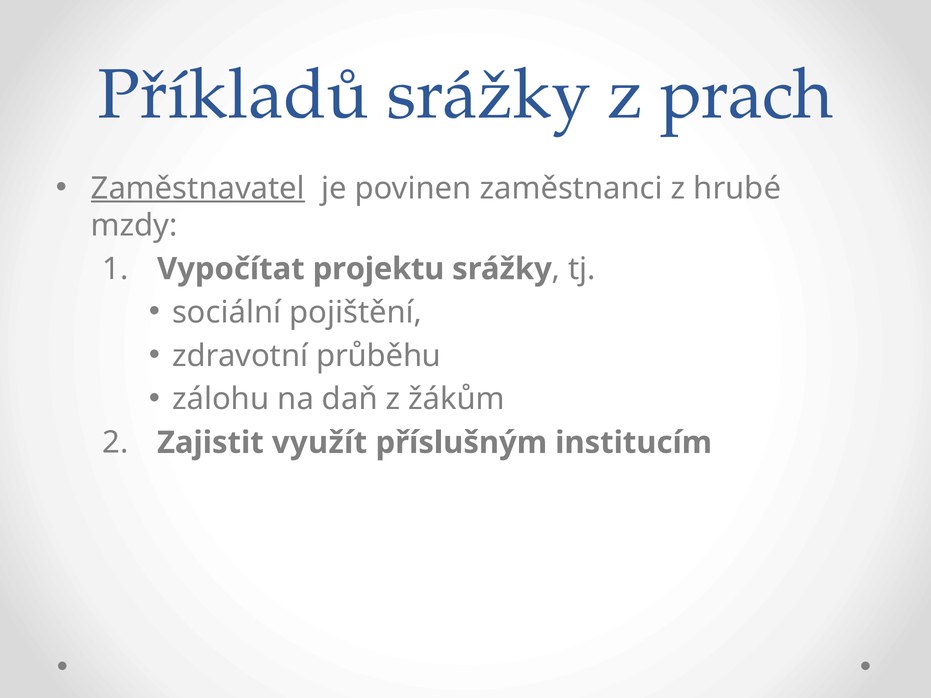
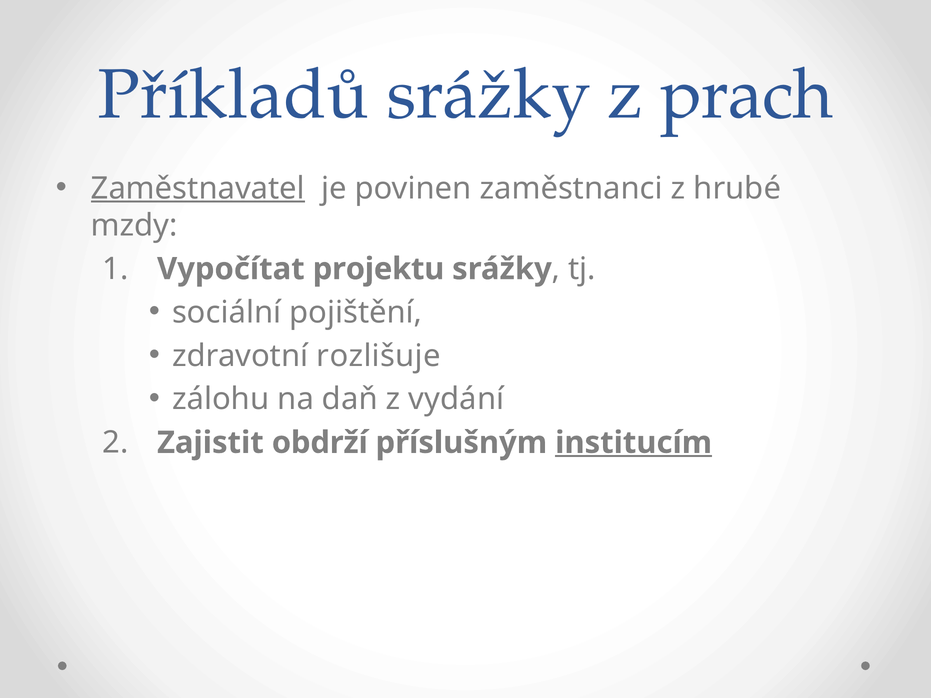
průběhu: průběhu -> rozlišuje (379, 356)
žákům: žákům -> vydání (456, 399)
využít: využít -> obdrží (320, 443)
institucím underline: none -> present (634, 443)
